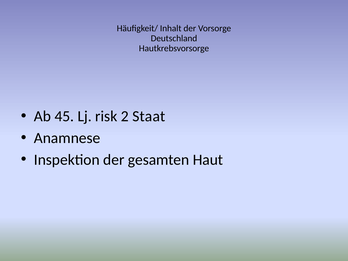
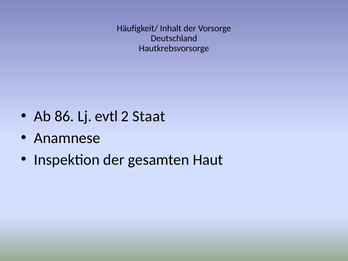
45: 45 -> 86 (64, 116)
risk: risk -> evtl (106, 116)
